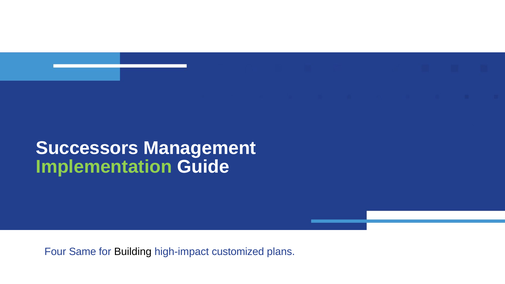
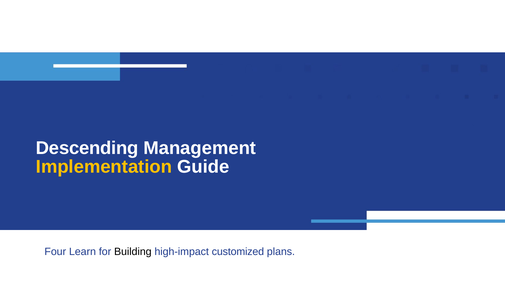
Successors: Successors -> Descending (87, 148)
Implementation colour: light green -> yellow (104, 167)
Same: Same -> Learn (82, 252)
